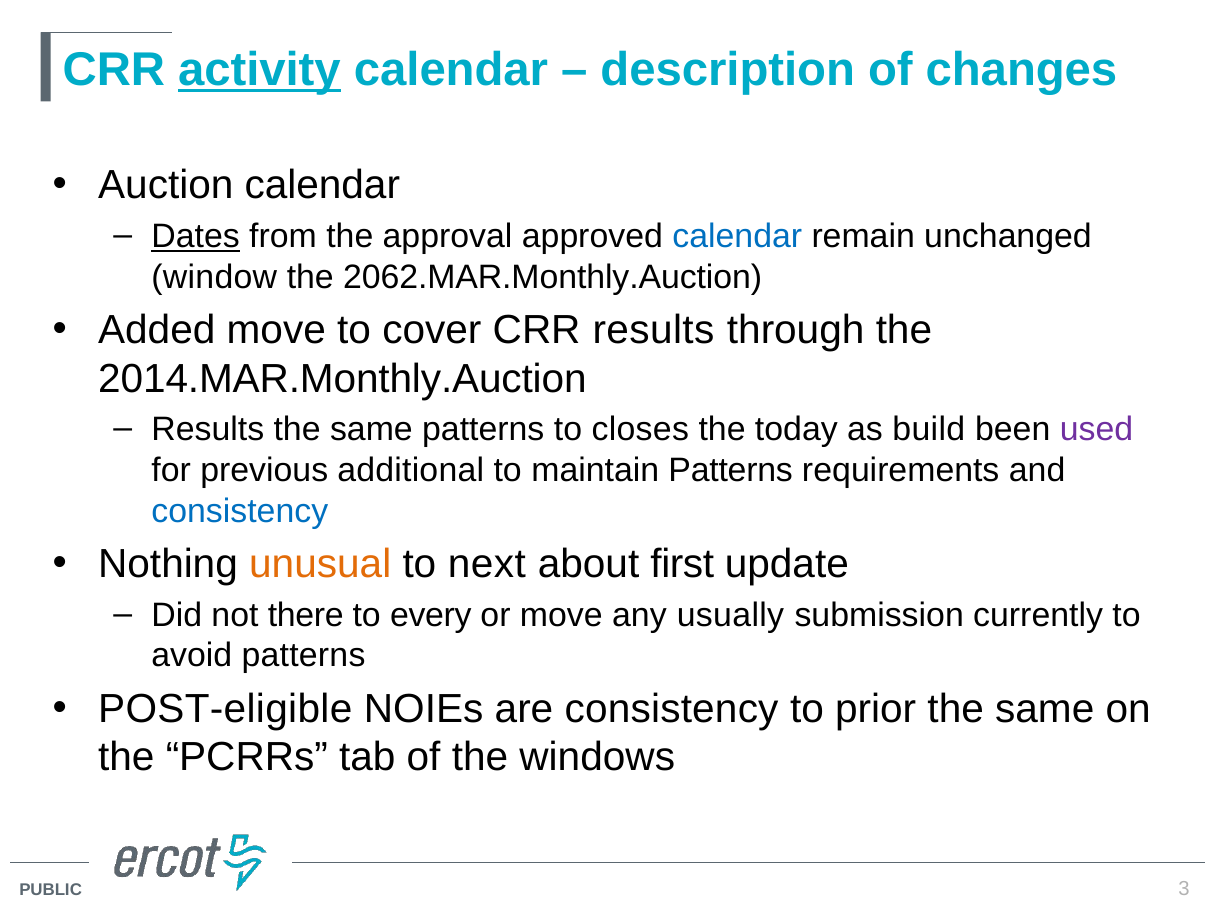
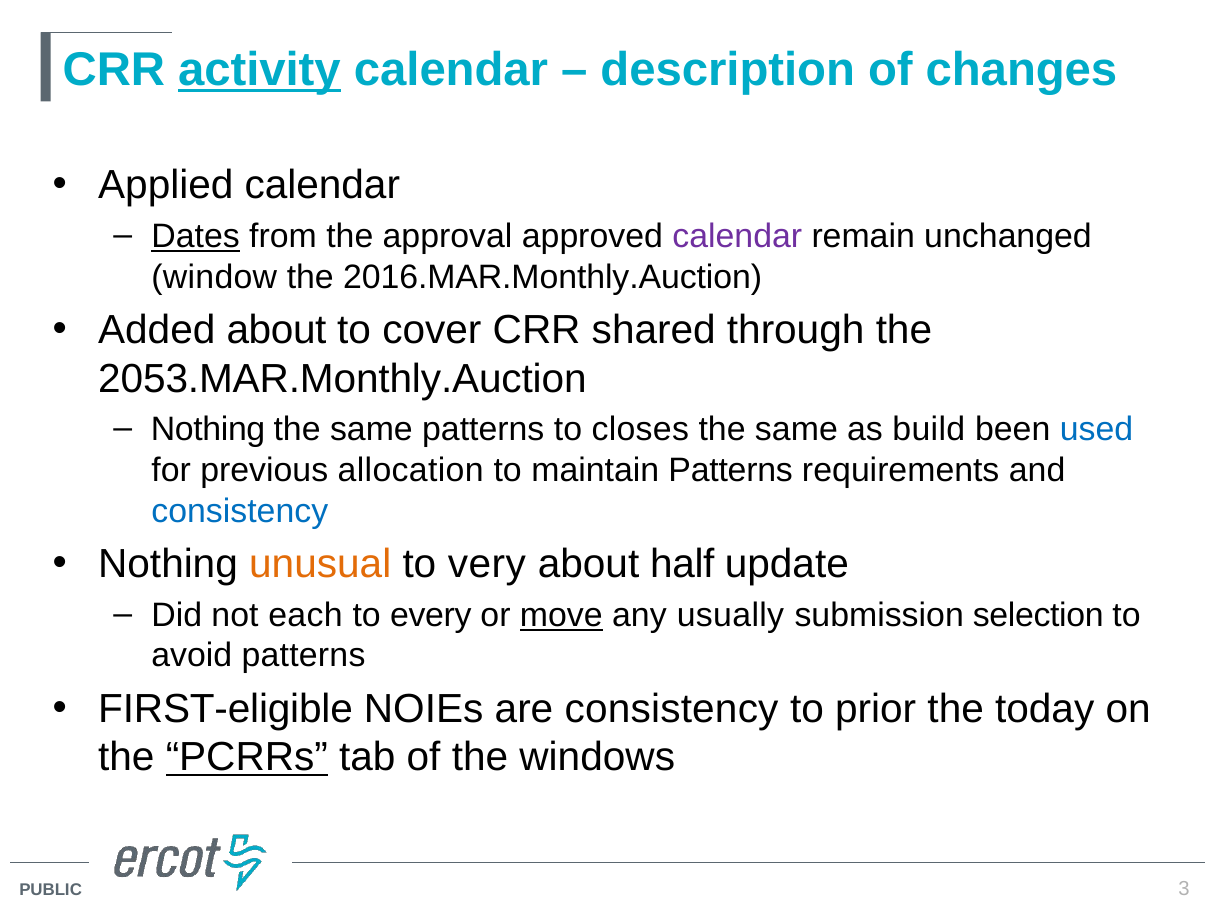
Auction: Auction -> Applied (166, 185)
calendar colour: blue -> purple (737, 236)
2062.MAR.Monthly.Auction: 2062.MAR.Monthly.Auction -> 2016.MAR.Monthly.Auction (553, 277)
Added move: move -> about (276, 330)
CRR results: results -> shared (654, 330)
2014.MAR.Monthly.Auction: 2014.MAR.Monthly.Auction -> 2053.MAR.Monthly.Auction (342, 379)
Results: Results -> Nothing (208, 430)
today: today -> same (796, 430)
used colour: purple -> blue (1097, 430)
additional: additional -> allocation (411, 470)
next: next -> very (487, 564)
first: first -> half (682, 564)
there: there -> each (305, 615)
move underline: none -> present (561, 615)
currently: currently -> selection (1038, 615)
POST-eligible: POST-eligible -> FIRST-eligible (226, 709)
same: same -> today (1045, 709)
PCRRs underline: none -> present (247, 757)
